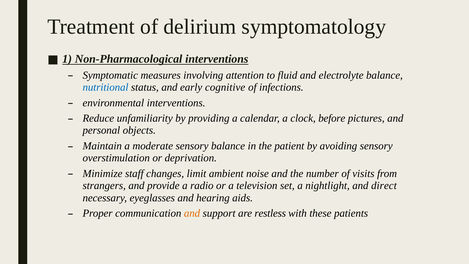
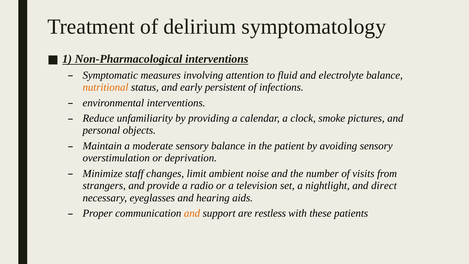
nutritional colour: blue -> orange (106, 87)
cognitive: cognitive -> persistent (225, 87)
before: before -> smoke (332, 118)
